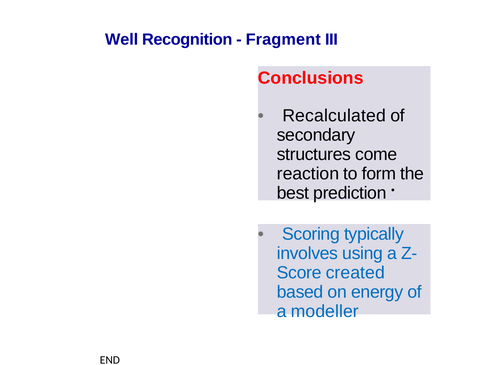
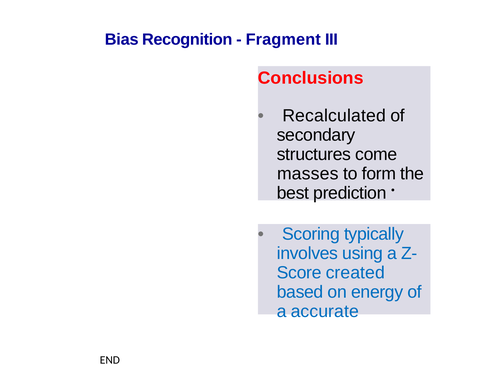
Well: Well -> Bias (122, 39)
reaction: reaction -> masses (308, 174)
modeller: modeller -> accurate (325, 311)
